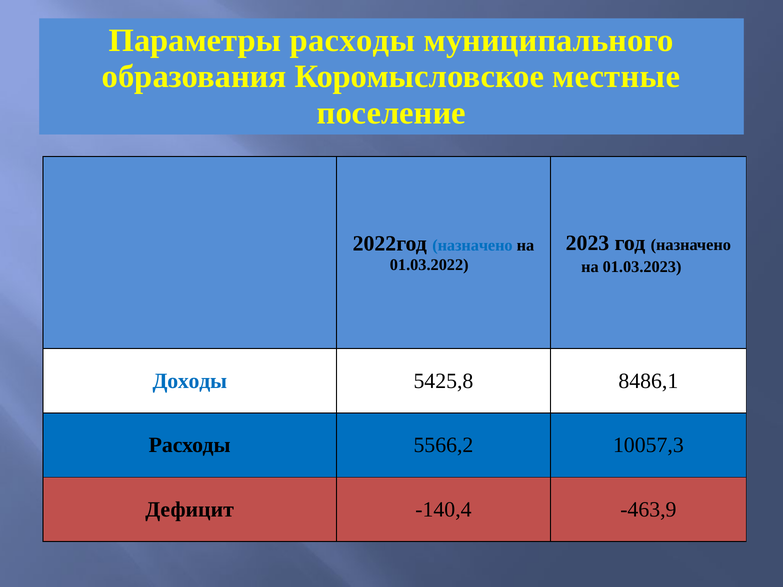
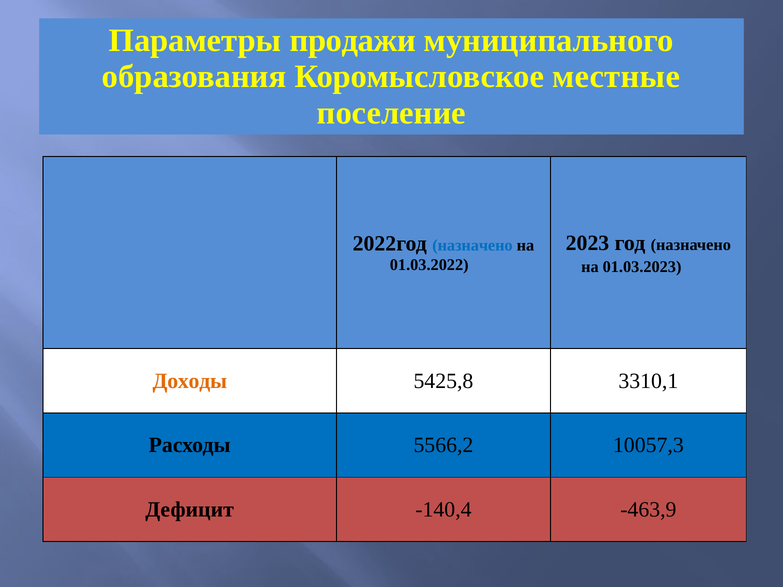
Параметры расходы: расходы -> продажи (353, 41)
Доходы colour: blue -> orange (190, 381)
8486,1: 8486,1 -> 3310,1 (648, 381)
